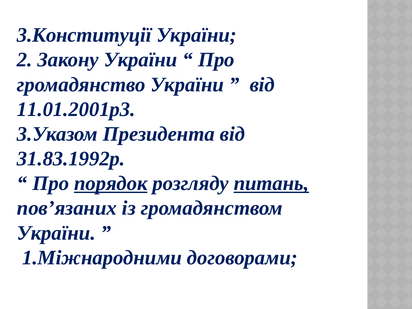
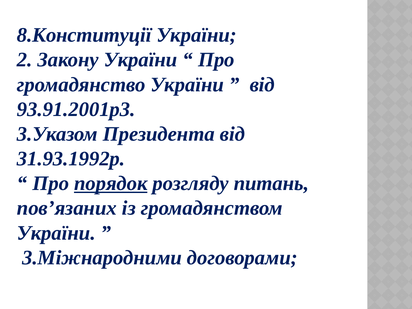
3.Конституції: 3.Конституції -> 8.Конституції (84, 35)
11.01.2001р3: 11.01.2001р3 -> 93.91.2001р3 (76, 109)
31.83.1992р: 31.83.1992р -> 31.93.1992р (71, 159)
питань underline: present -> none (271, 183)
1.Міжнародними: 1.Міжнародними -> 3.Міжнародними (102, 258)
